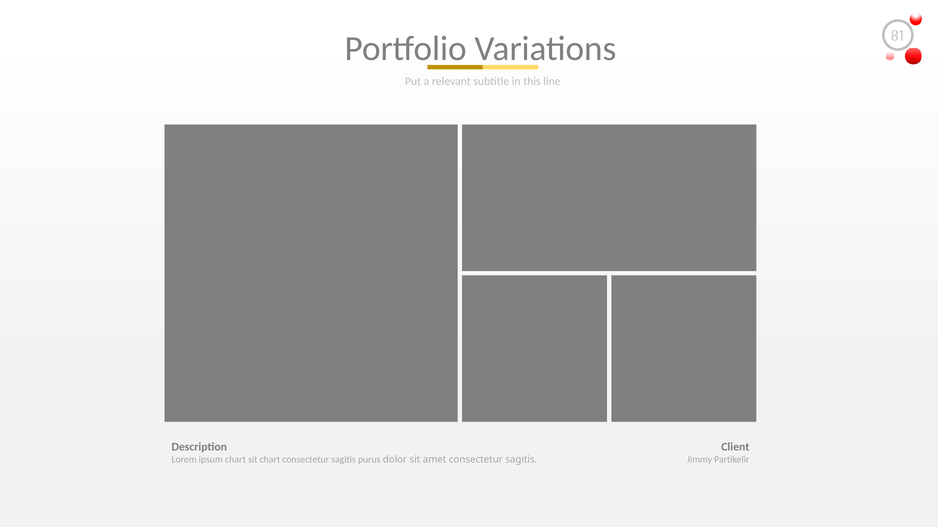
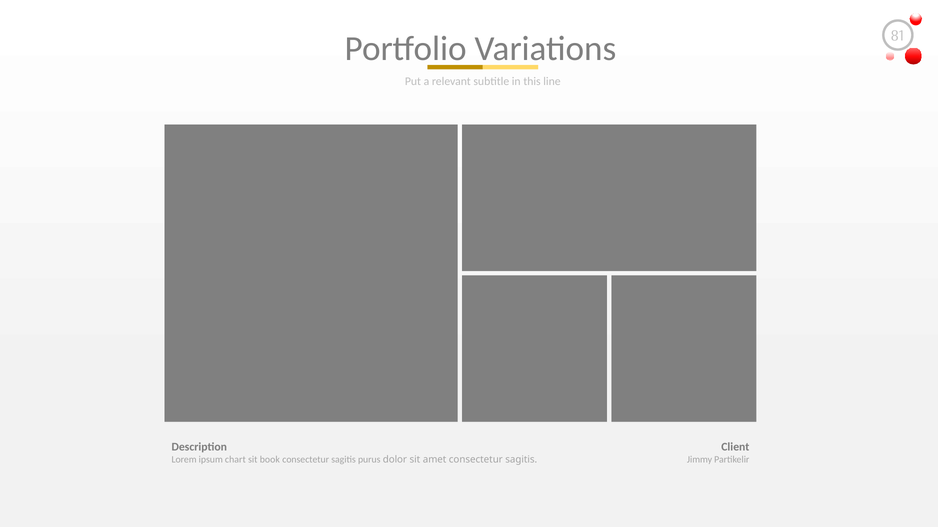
sit chart: chart -> book (270, 460)
